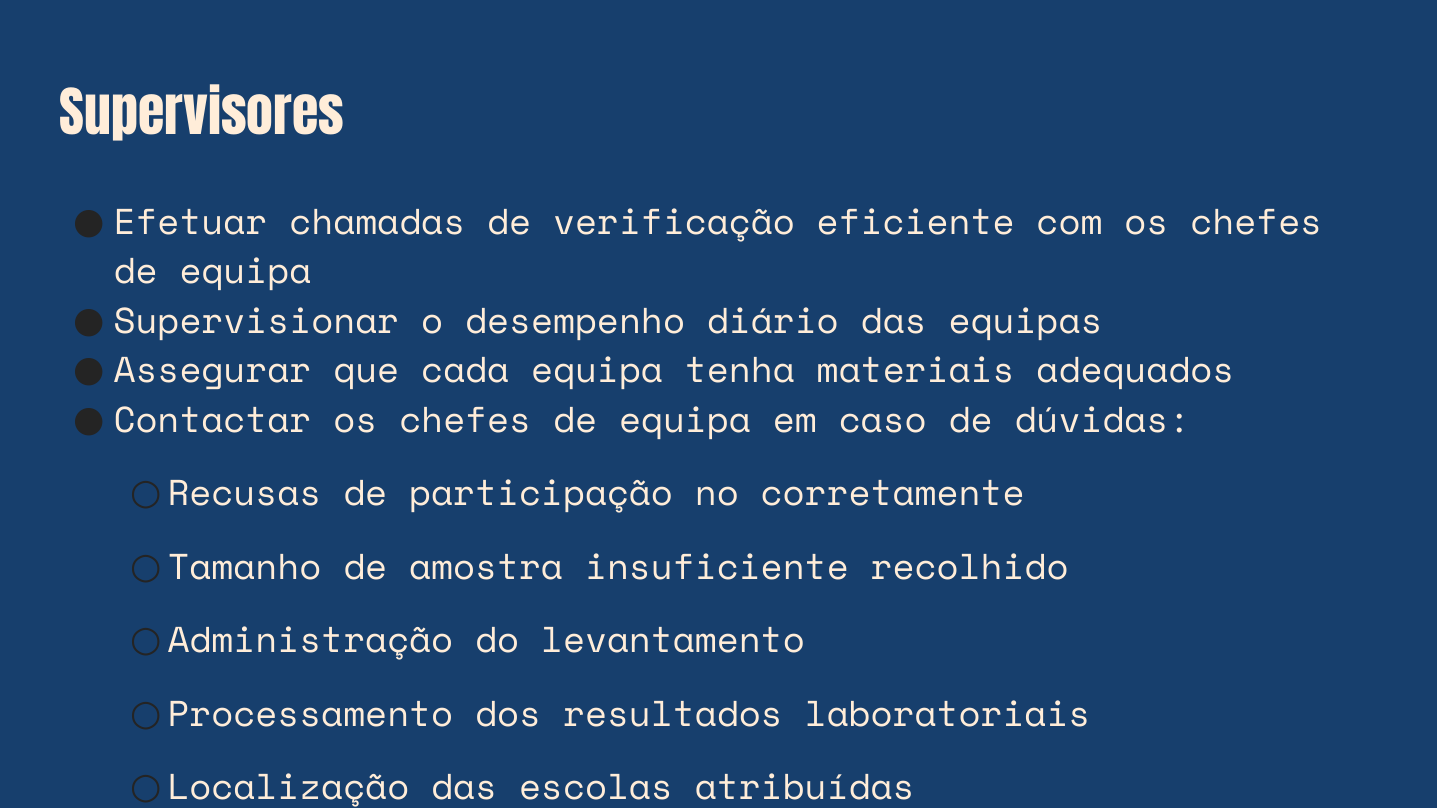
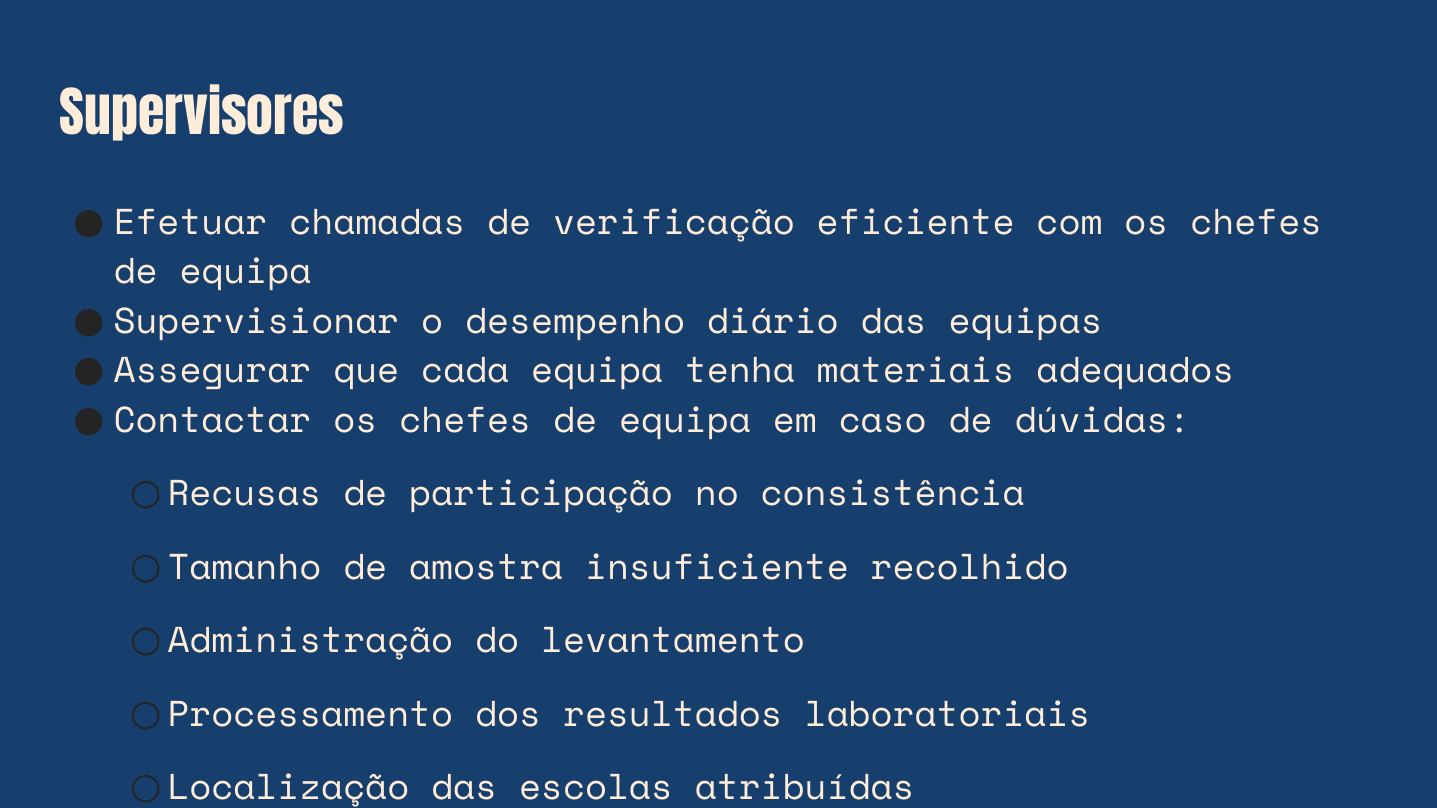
corretamente: corretamente -> consistência (893, 494)
